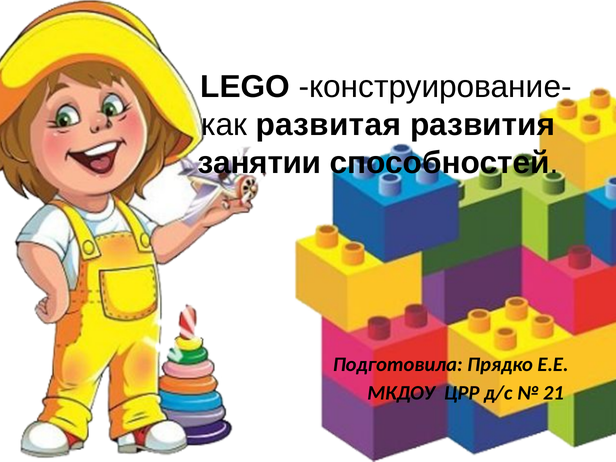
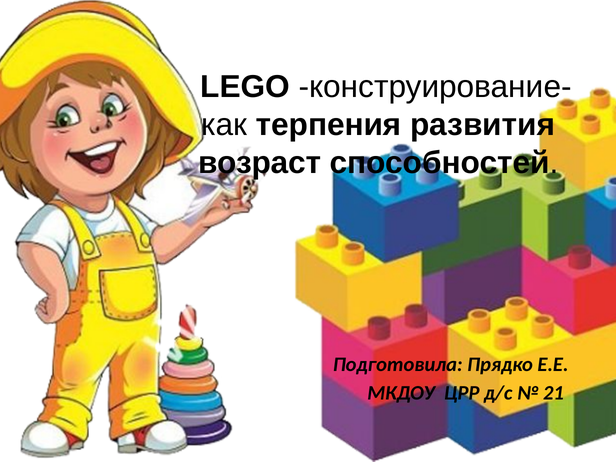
развитая: развитая -> терпения (329, 125)
занятии: занятии -> возраст (260, 163)
